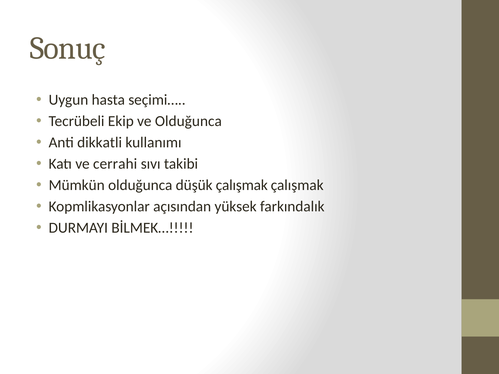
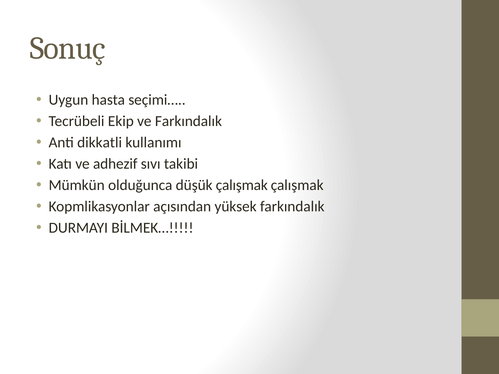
ve Olduğunca: Olduğunca -> Farkındalık (188, 121)
cerrahi: cerrahi -> adhezif (115, 164)
